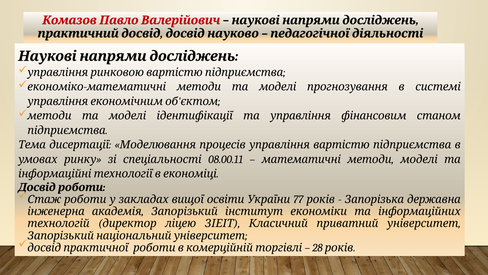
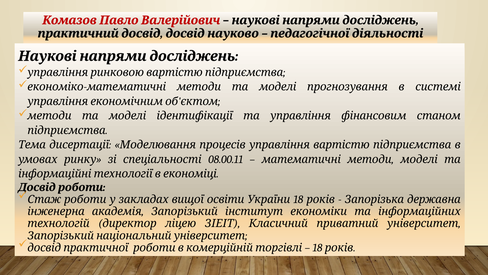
77: 77 -> 18 (298, 199)
28: 28 -> 18 (317, 247)
